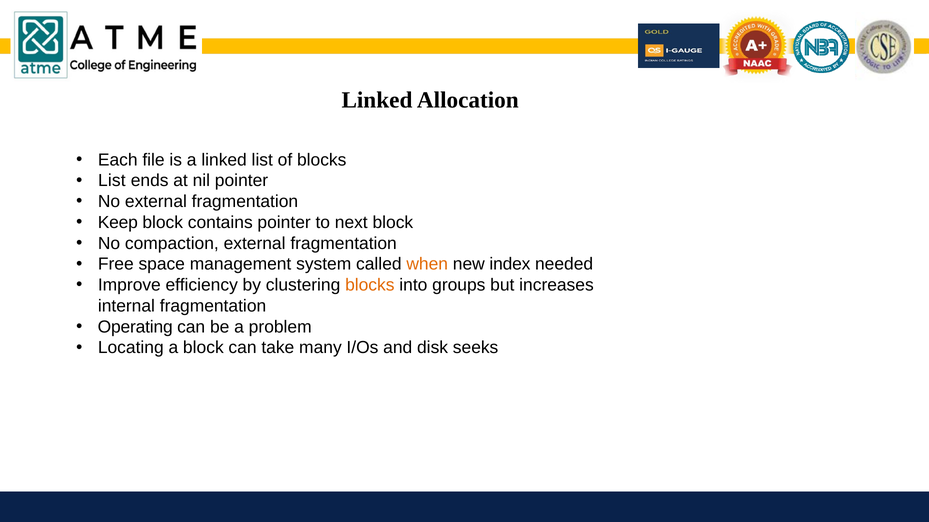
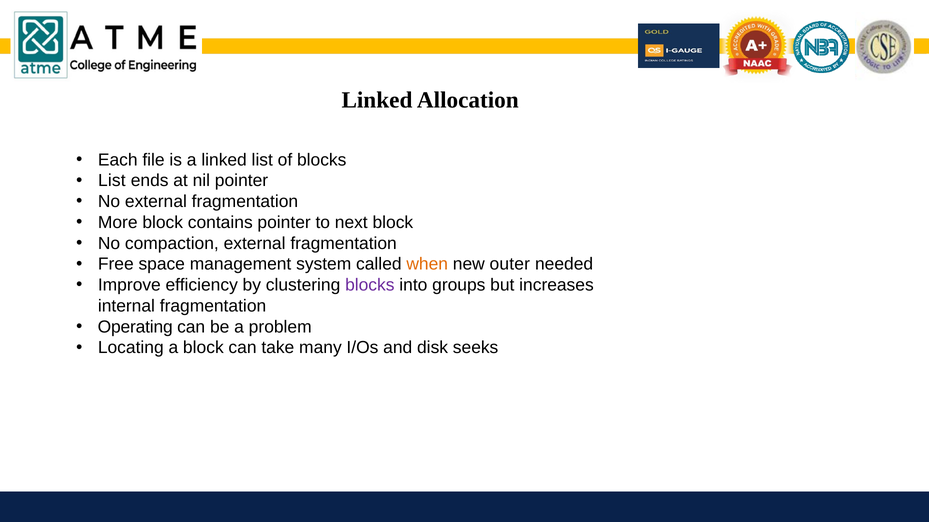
Keep: Keep -> More (118, 223)
index: index -> outer (510, 265)
blocks colour: orange -> purple (370, 285)
